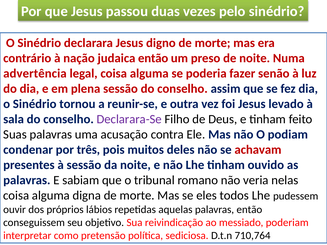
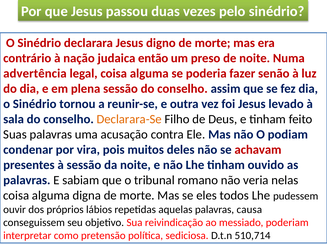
Declarara-Se colour: purple -> orange (129, 119)
três: três -> vira (88, 150)
palavras então: então -> causa (249, 210)
710,764: 710,764 -> 510,714 (253, 236)
